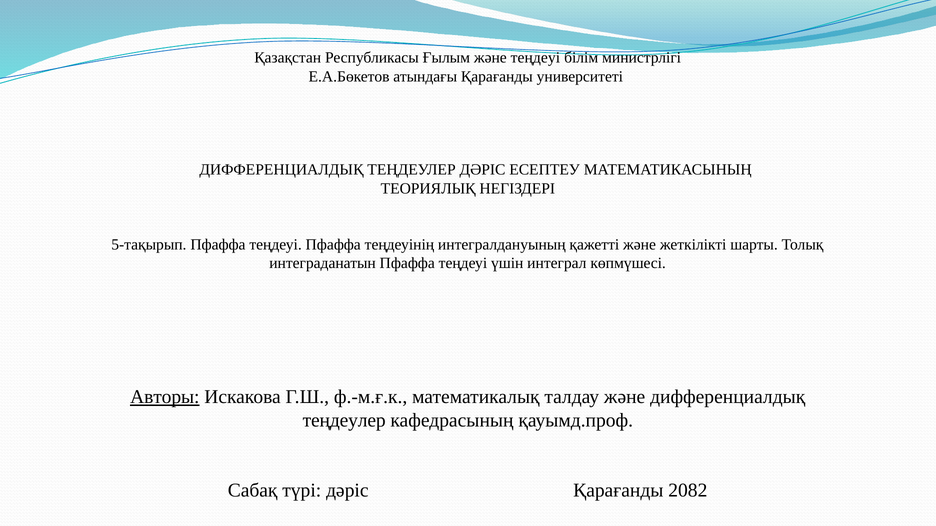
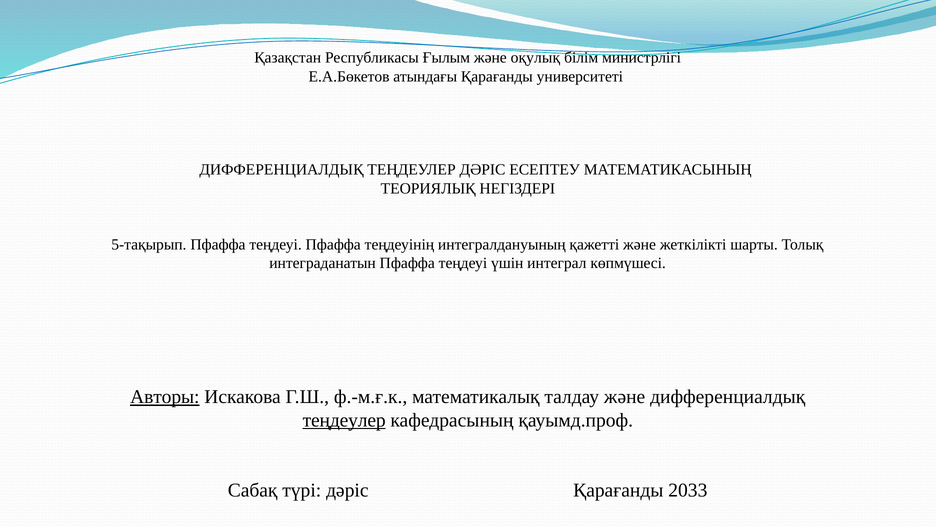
және теңдеуі: теңдеуі -> оқулық (535, 58)
теңдеулер underline: none -> present (344, 421)
2082: 2082 -> 2033 (688, 491)
